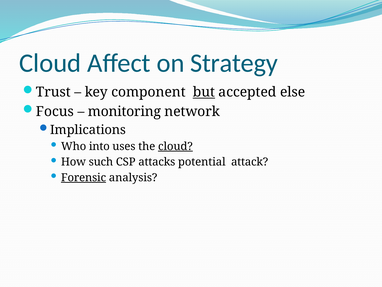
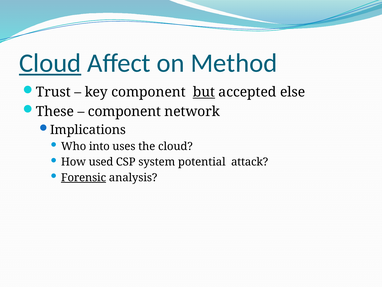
Cloud underline: none -> present (50, 63)
Strategy: Strategy -> Method (234, 63)
Focus: Focus -> These (55, 111)
monitoring: monitoring -> component (124, 111)
cloud underline: present -> none (175, 146)
such: such -> used (101, 162)
attacks: attacks -> system (157, 162)
